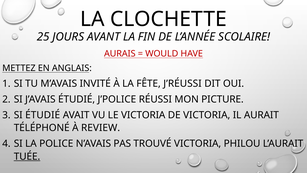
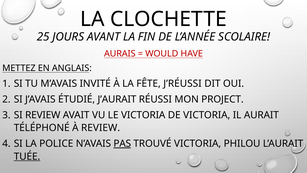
J’POLICE: J’POLICE -> J’AURAIT (117, 99)
PICTURE: PICTURE -> PROJECT (222, 99)
SI ÉTUDIÉ: ÉTUDIÉ -> REVIEW (43, 115)
PAS underline: none -> present (122, 143)
